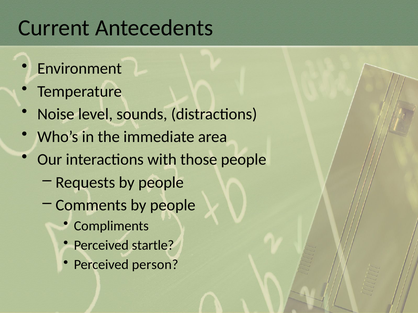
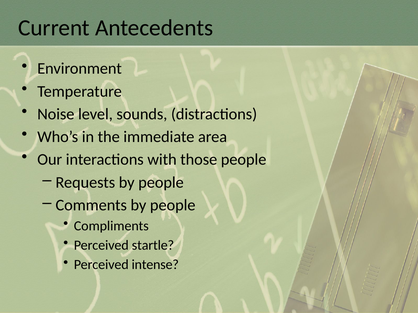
person: person -> intense (155, 265)
